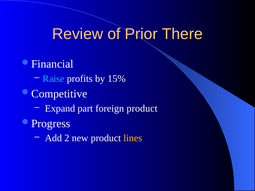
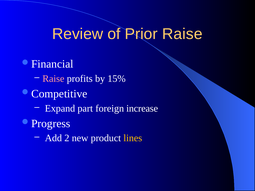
Prior There: There -> Raise (182, 34)
Raise colour: light blue -> pink (53, 79)
foreign product: product -> increase (142, 109)
